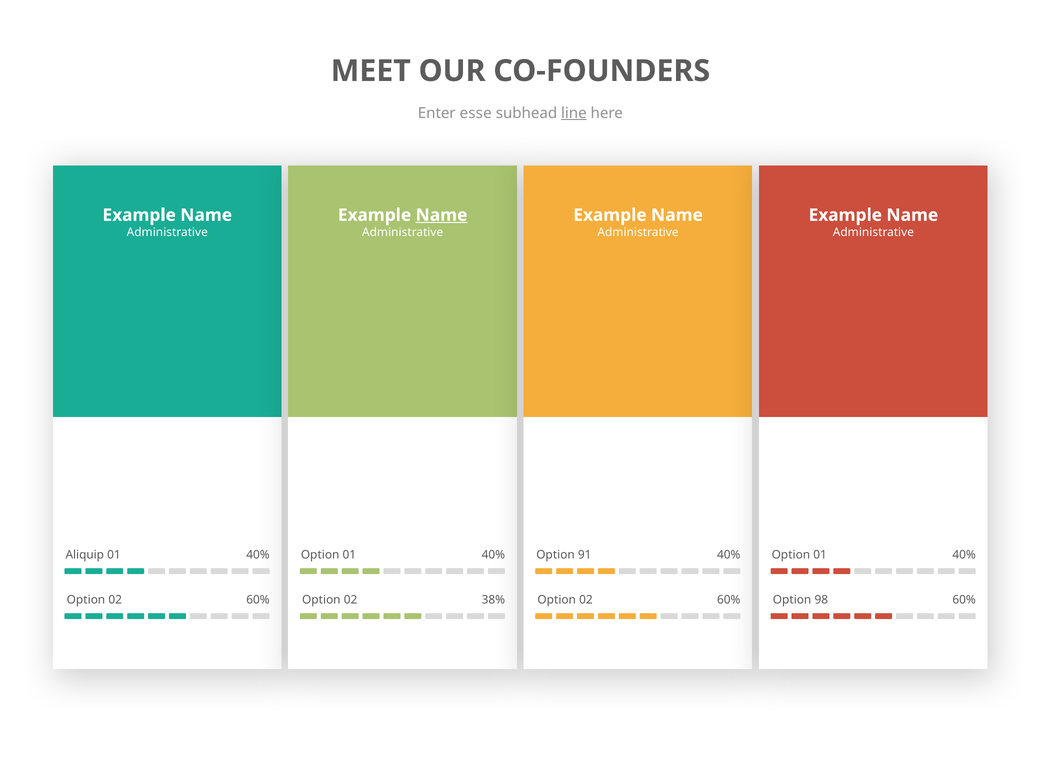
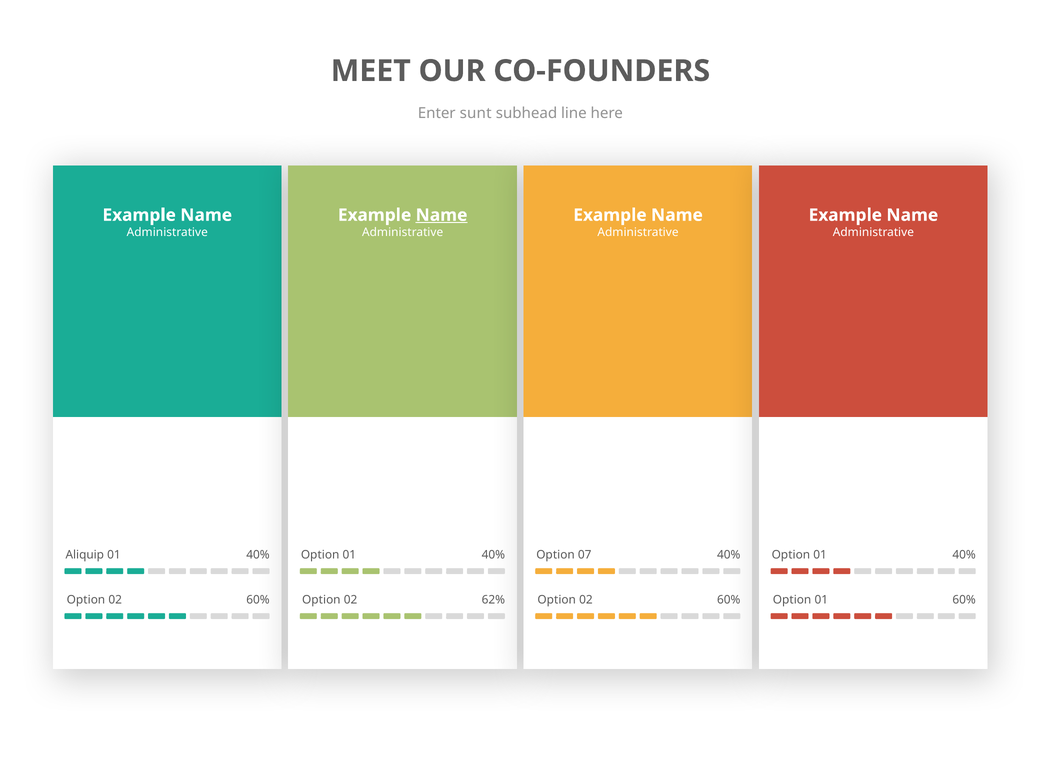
esse: esse -> sunt (476, 113)
line underline: present -> none (574, 113)
91: 91 -> 07 (585, 555)
38%: 38% -> 62% (493, 600)
98: 98 -> 01 (821, 600)
